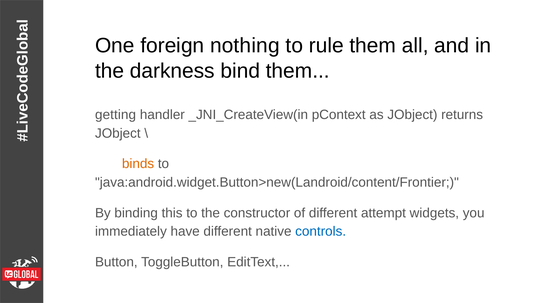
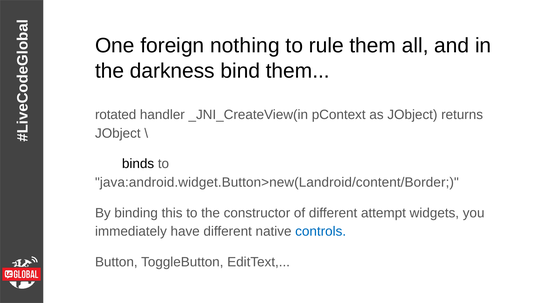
getting: getting -> rotated (116, 115)
binds colour: orange -> black (138, 164)
java:android.widget.Button>new(Landroid/content/Frontier: java:android.widget.Button>new(Landroid/content/Frontier -> java:android.widget.Button>new(Landroid/content/Border (277, 182)
